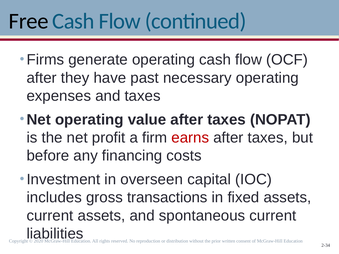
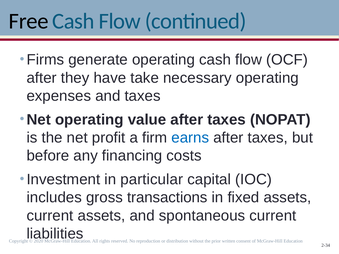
past: past -> take (145, 78)
earns colour: red -> blue (190, 138)
overseen: overseen -> particular (152, 180)
